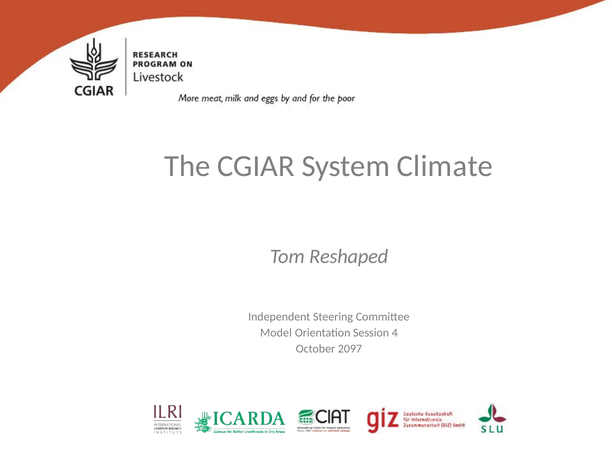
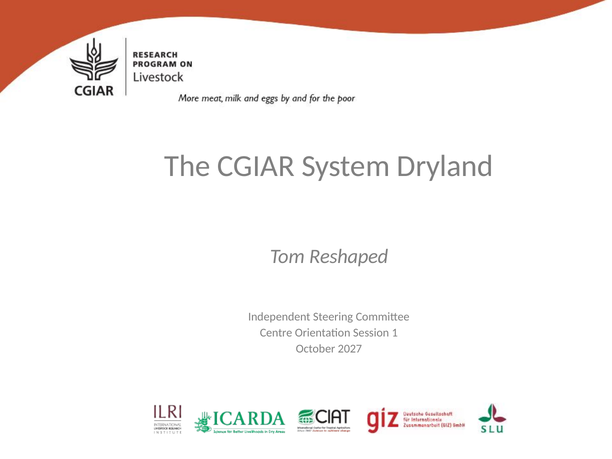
Climate: Climate -> Dryland (445, 166)
Model: Model -> Centre (276, 333)
4: 4 -> 1 (395, 333)
2097: 2097 -> 2027 (350, 349)
